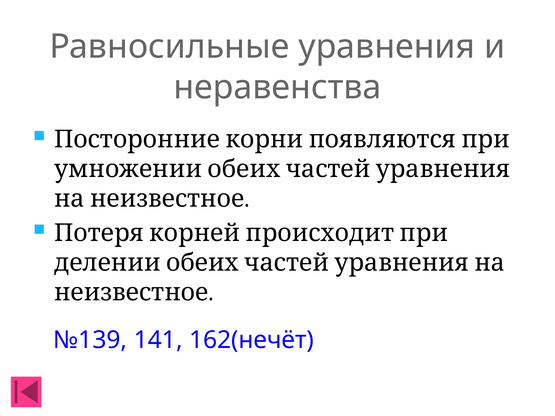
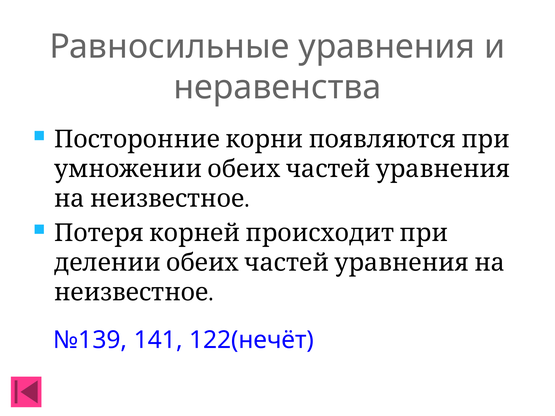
162(нечёт: 162(нечёт -> 122(нечёт (252, 340)
